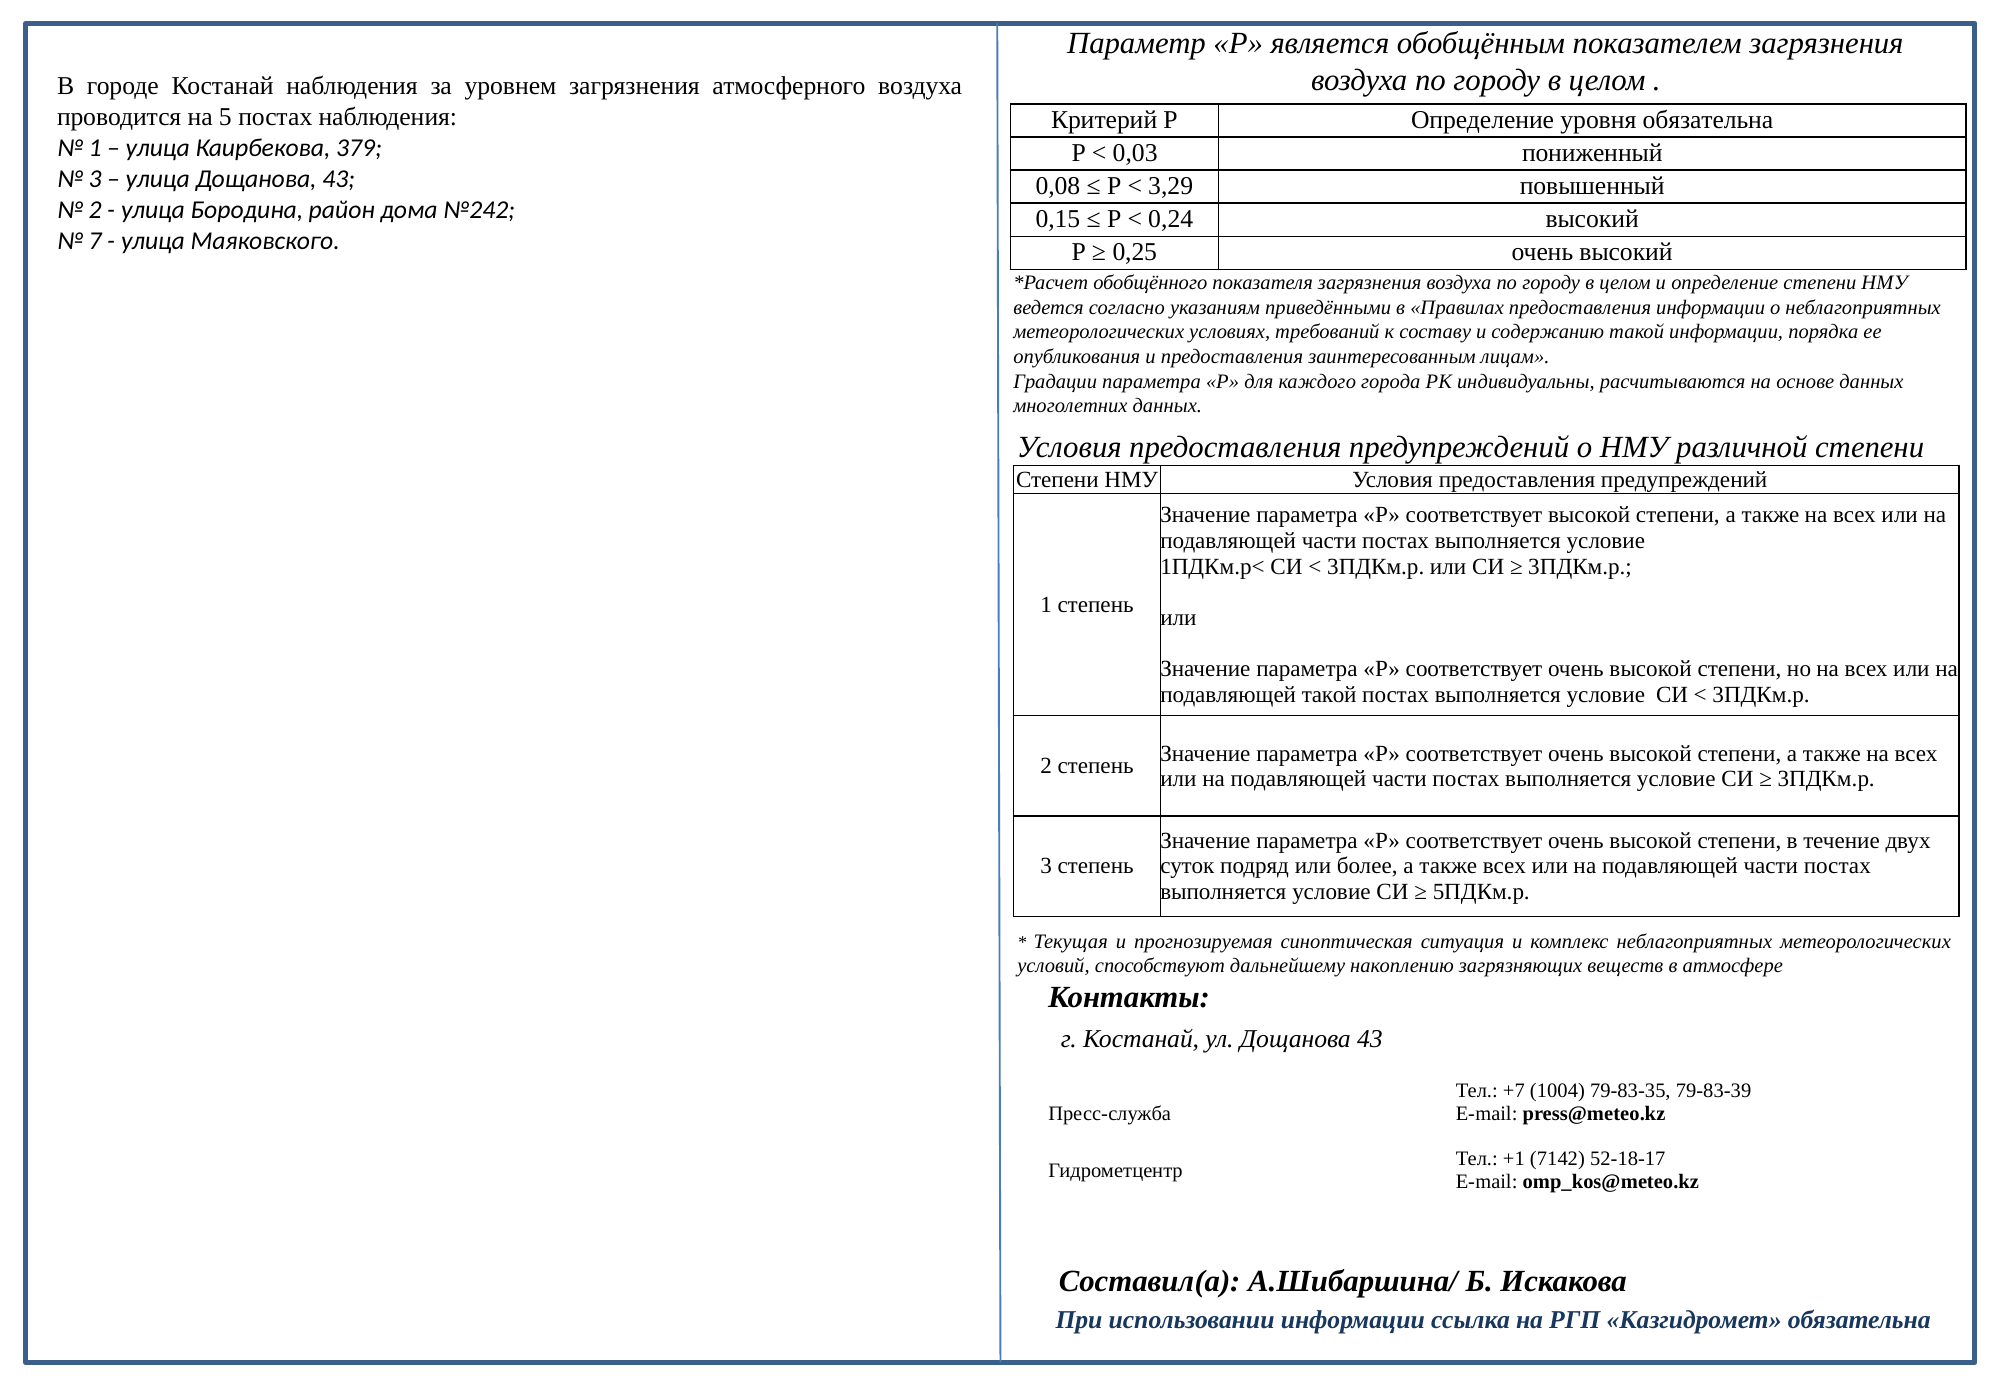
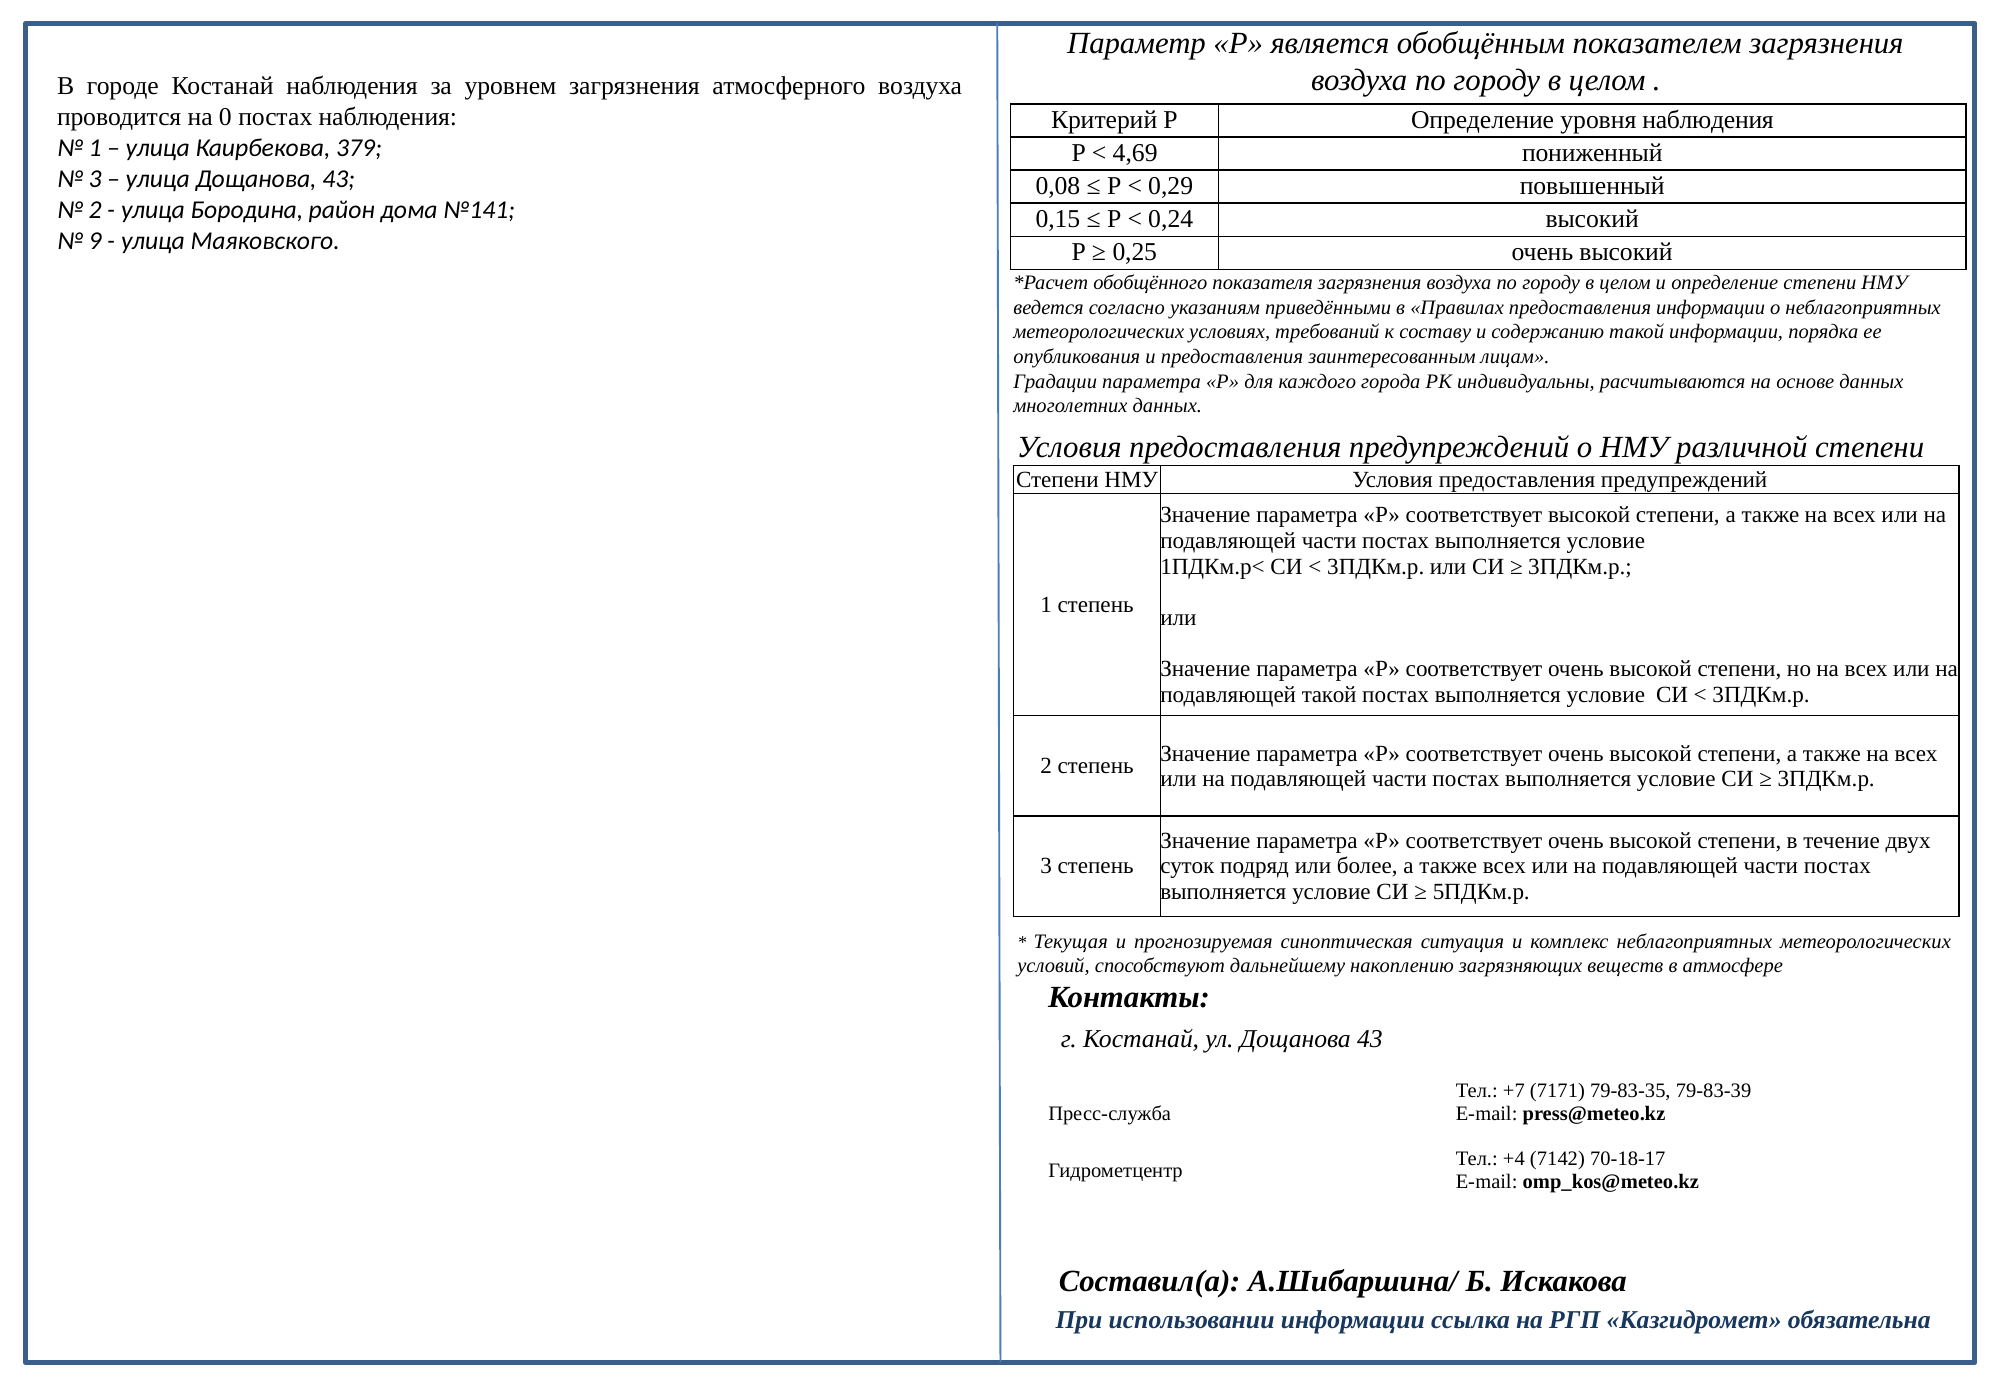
5: 5 -> 0 (225, 117)
уровня обязательна: обязательна -> наблюдения (1708, 120)
0,03: 0,03 -> 4,69 (1135, 153)
3,29: 3,29 -> 0,29 (1171, 186)
№242: №242 -> №141 (479, 210)
7: 7 -> 9 (95, 241)
1004: 1004 -> 7171 (1557, 1091)
+1: +1 -> +4 (1514, 1158)
52-18-17: 52-18-17 -> 70-18-17 (1628, 1158)
